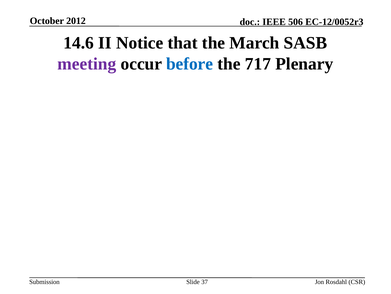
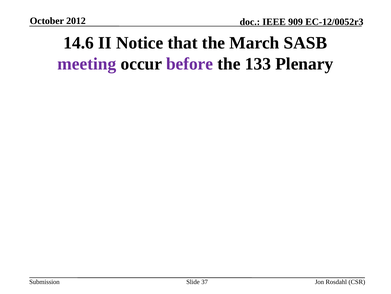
506: 506 -> 909 (296, 22)
before colour: blue -> purple (190, 64)
717: 717 -> 133 (258, 64)
